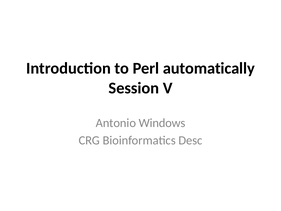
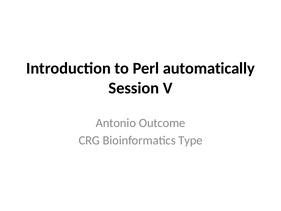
Windows: Windows -> Outcome (162, 123)
Desc: Desc -> Type (190, 140)
